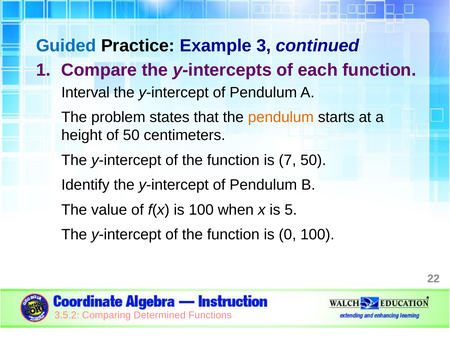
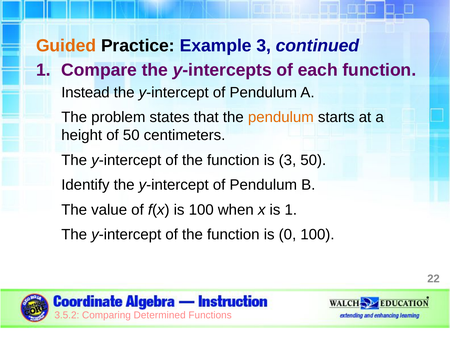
Guided colour: blue -> orange (66, 46)
Interval: Interval -> Instead (85, 92)
is 7: 7 -> 3 (287, 160)
is 5: 5 -> 1 (291, 209)
